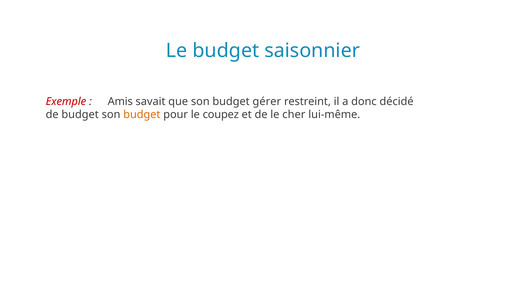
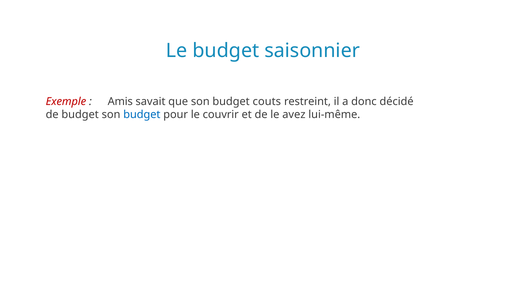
gérer: gérer -> couts (267, 101)
budget colour: orange -> blue (142, 115)
coupez: coupez -> couvrir (221, 115)
cher: cher -> avez (294, 115)
